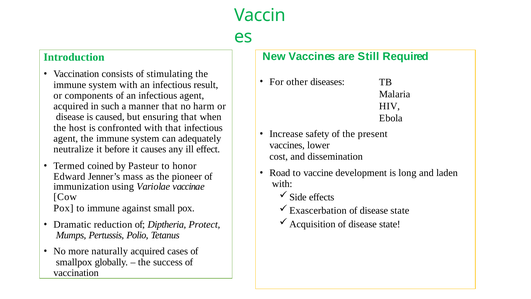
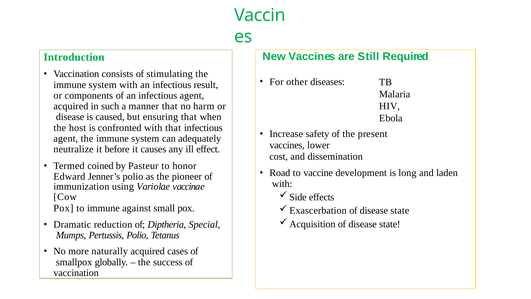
Jenner’s mass: mass -> polio (133, 176)
Protect: Protect -> Special (204, 224)
